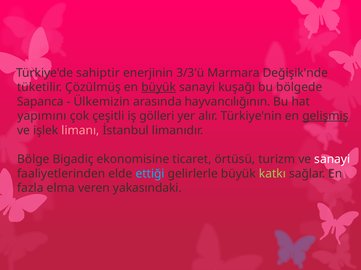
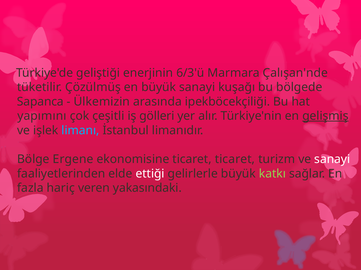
sahiptir: sahiptir -> geliştiği (98, 73)
3/3'ü: 3/3'ü -> 6/3'ü (190, 73)
Değişik'nde: Değişik'nde -> Çalışan'nde (295, 73)
büyük underline: present -> none (159, 87)
hayvancılığının: hayvancılığının -> ipekböcekçiliği (227, 102)
limanı colour: pink -> light blue (80, 131)
Bigadiç: Bigadiç -> Ergene (73, 160)
ticaret örtüsü: örtüsü -> ticaret (235, 160)
ettiği colour: light blue -> white (150, 174)
elma: elma -> hariç (61, 189)
